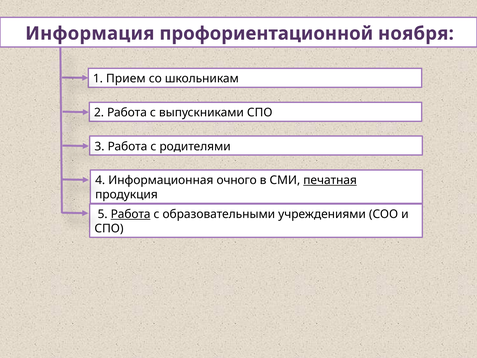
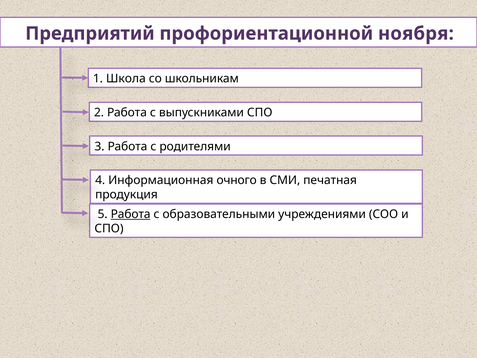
Информация: Информация -> Предприятий (90, 33)
Прием: Прием -> Школа (126, 79)
печатная underline: present -> none (330, 180)
